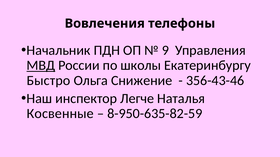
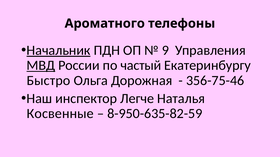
Вовлечения: Вовлечения -> Ароматного (105, 24)
Начальник underline: none -> present (59, 50)
школы: школы -> частый (141, 66)
Снижение: Снижение -> Дорожная (142, 81)
356-43-46: 356-43-46 -> 356-75-46 (215, 81)
